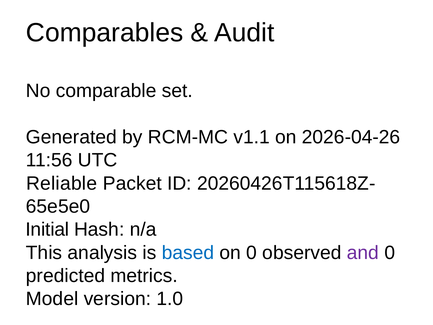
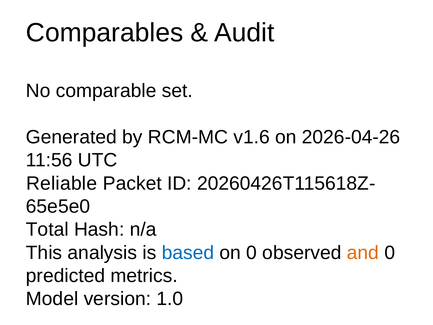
v1.1: v1.1 -> v1.6 (252, 137)
Initial: Initial -> Total (47, 229)
and colour: purple -> orange (363, 252)
